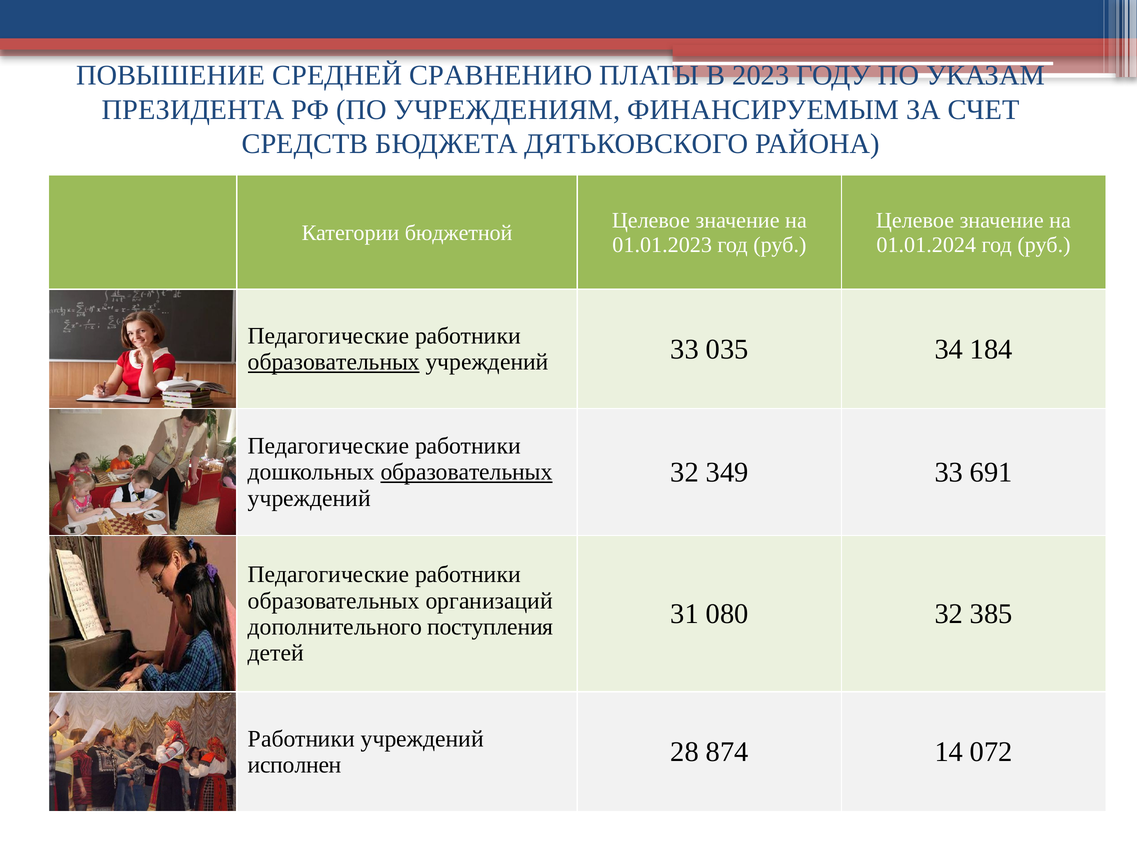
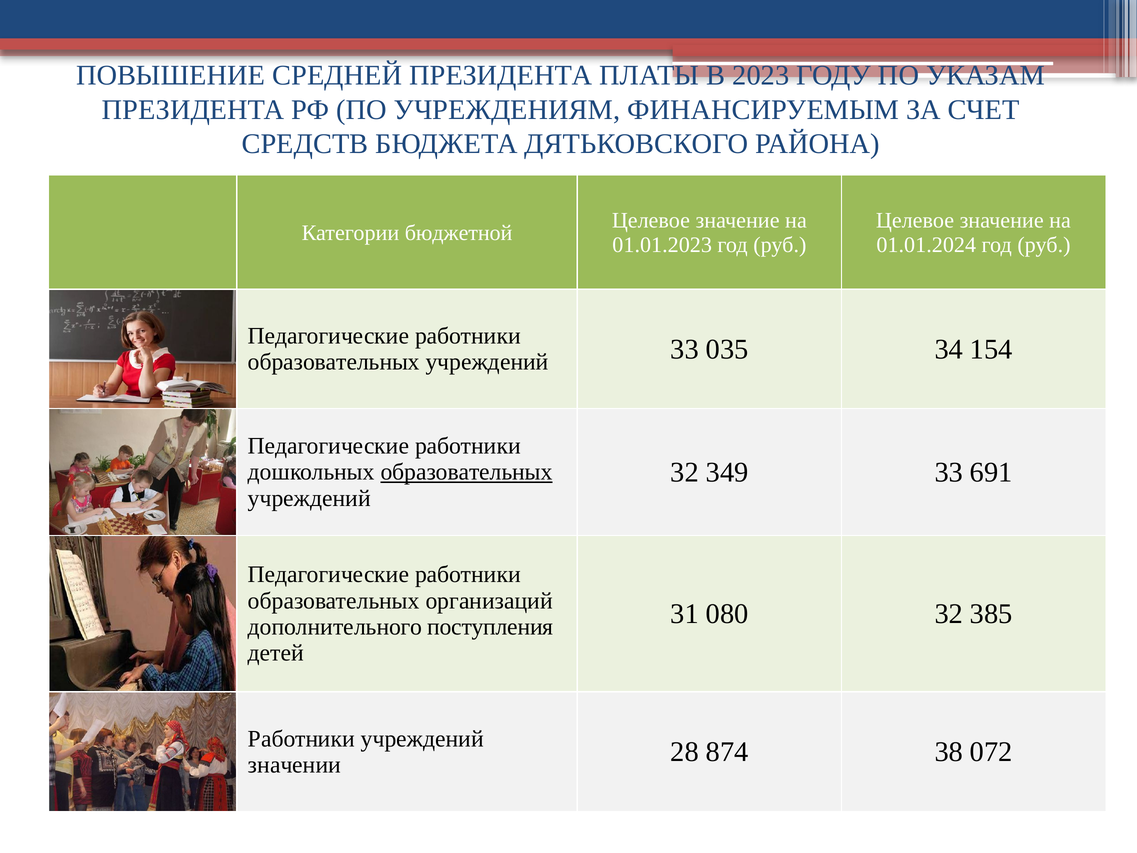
СРЕДНЕЙ СРАВНЕНИЮ: СРАВНЕНИЮ -> ПРЕЗИДЕНТА (501, 76)
образовательных underline: present -> none (334, 362)
184: 184 -> 154 (991, 349)
исполнен: исполнен -> значении (294, 765)
14: 14 -> 38 (949, 752)
